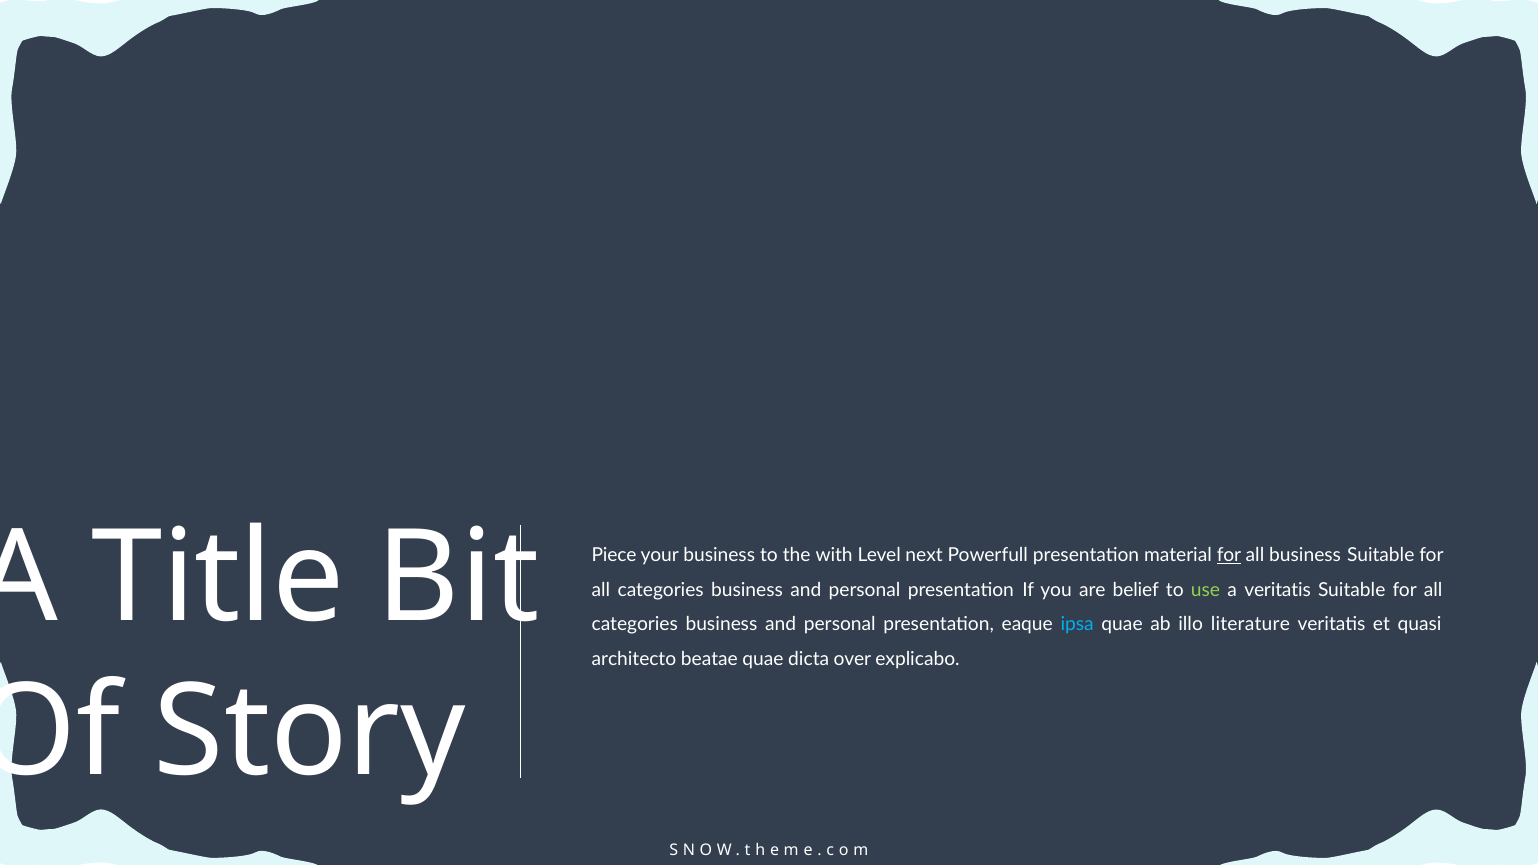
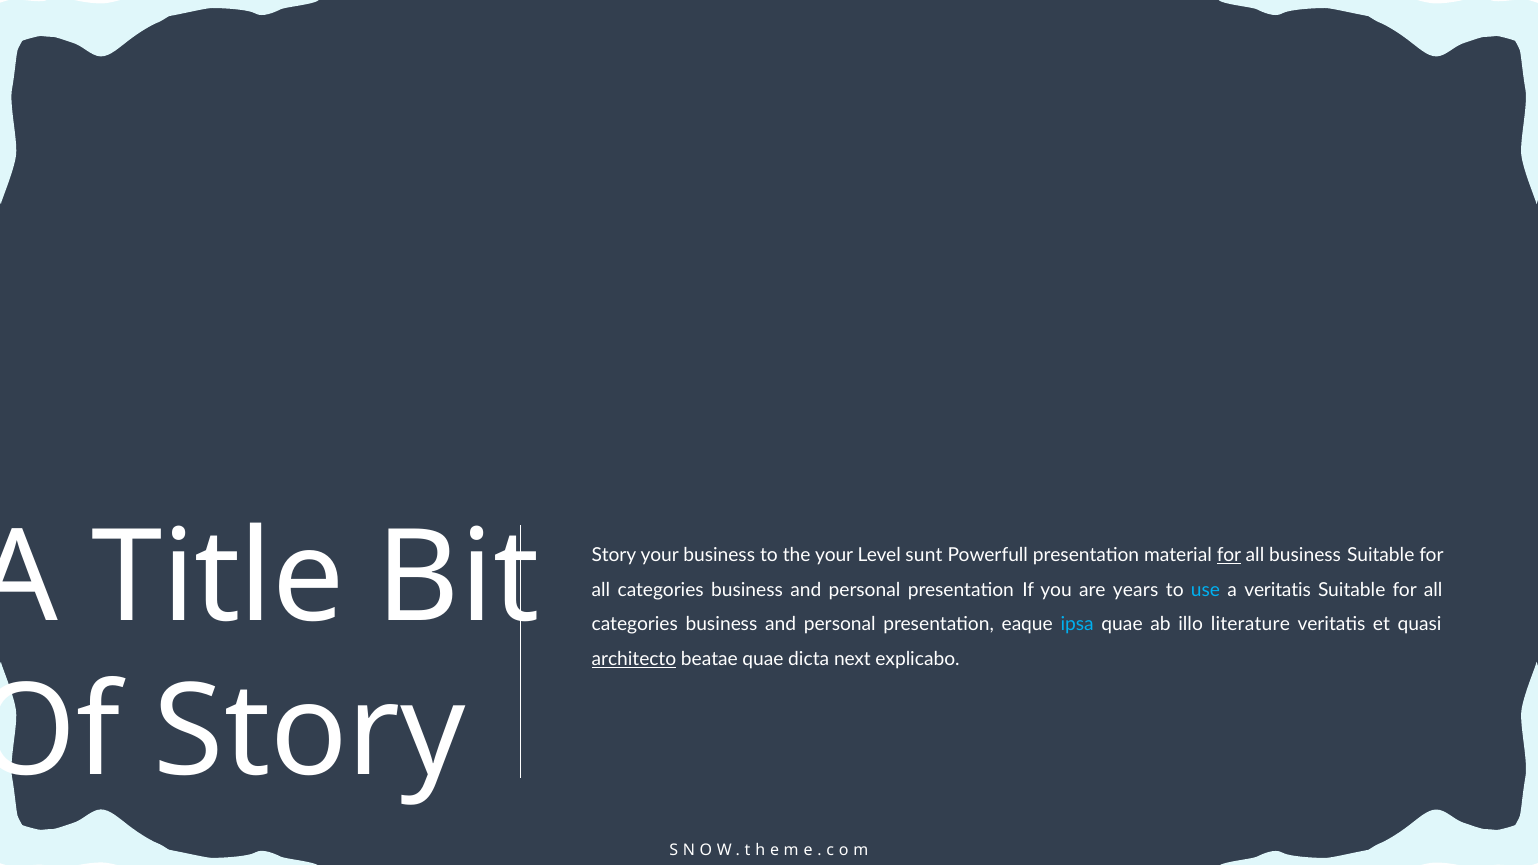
Piece: Piece -> Story (614, 556)
the with: with -> your (834, 556)
next: next -> sunt (924, 556)
belief: belief -> years (1136, 590)
use colour: light green -> light blue (1206, 590)
architecto underline: none -> present (634, 659)
over: over -> next (852, 659)
